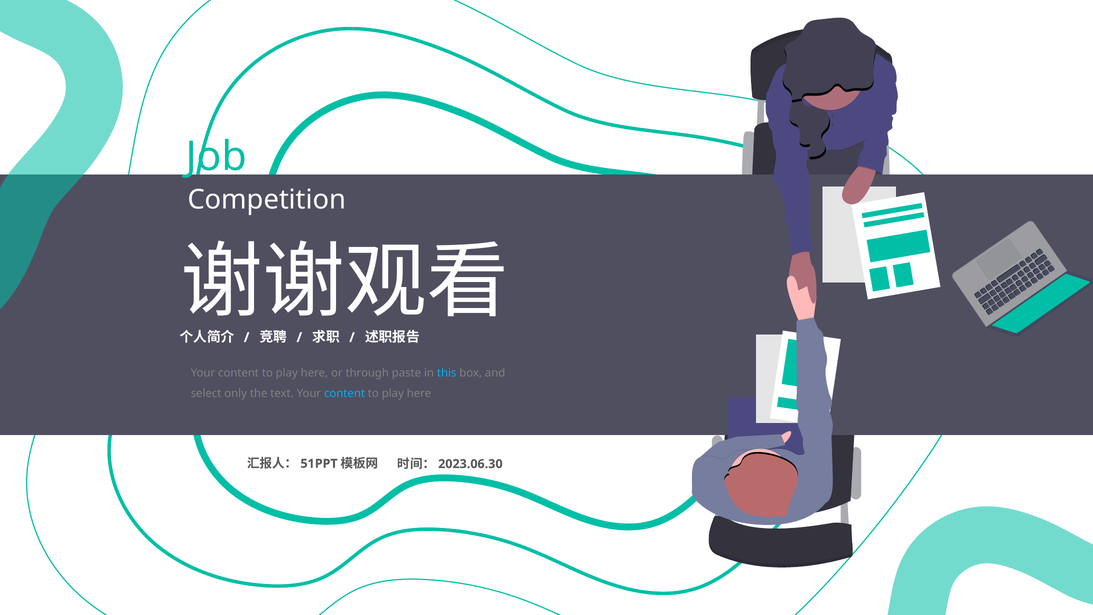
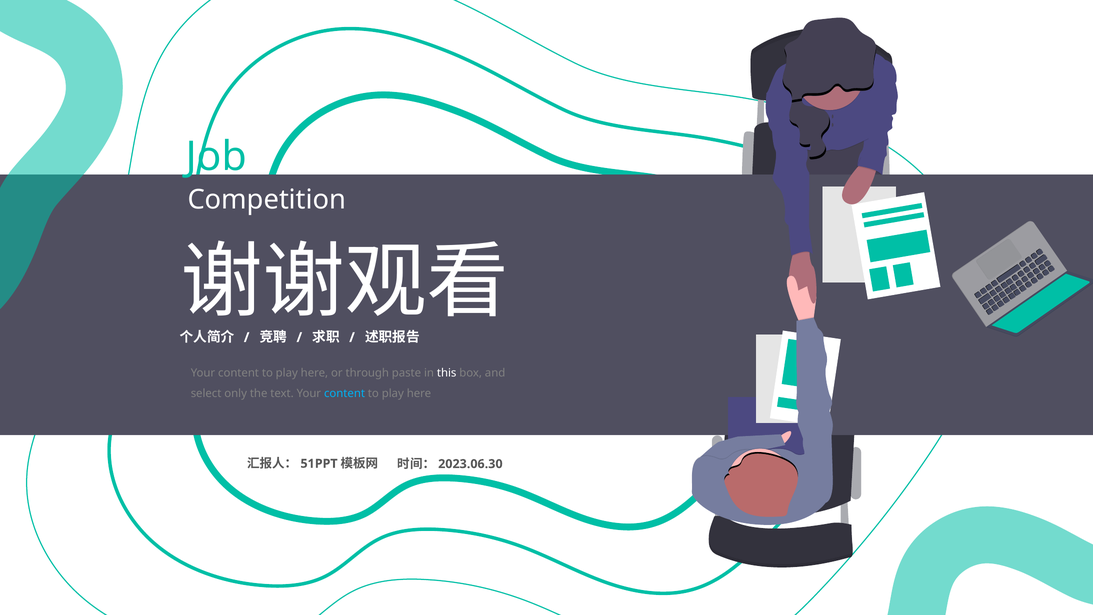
this colour: light blue -> white (447, 373)
